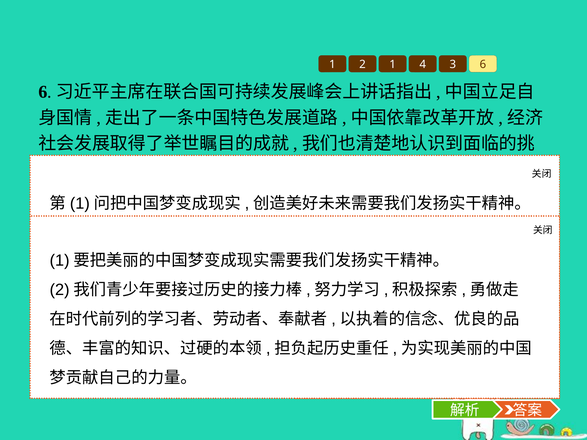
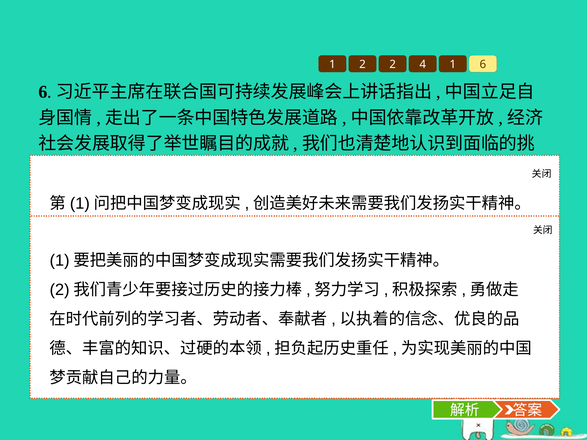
2 1: 1 -> 2 (393, 65)
4 3: 3 -> 1 (453, 65)
